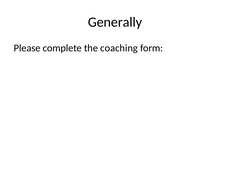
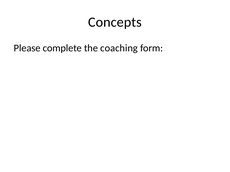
Generally: Generally -> Concepts (115, 22)
